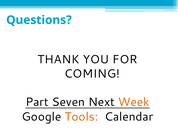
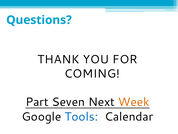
Tools colour: orange -> blue (81, 116)
